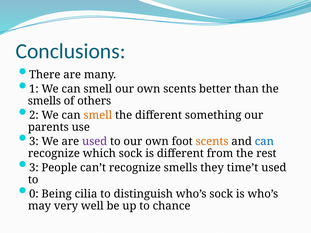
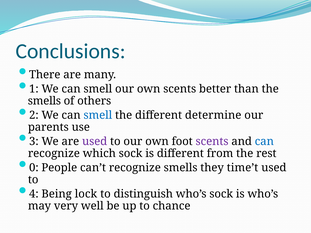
smell colour: orange -> blue (98, 115)
something: something -> determine (213, 115)
scents colour: orange -> purple (212, 142)
3: 3 -> 0 (34, 168)
0: 0 -> 4 (34, 194)
cilia: cilia -> lock (86, 194)
